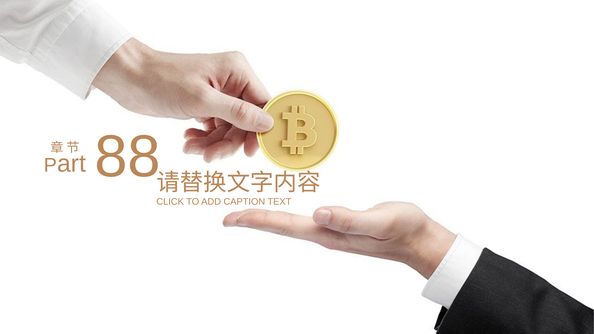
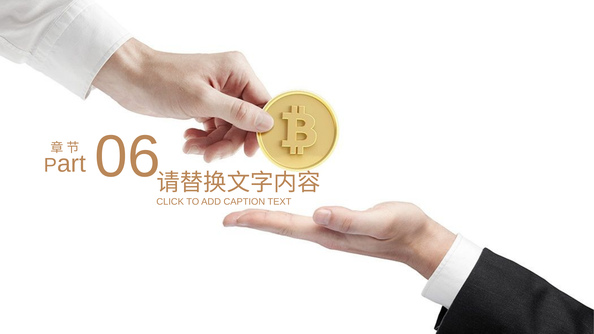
88: 88 -> 06 (127, 157)
